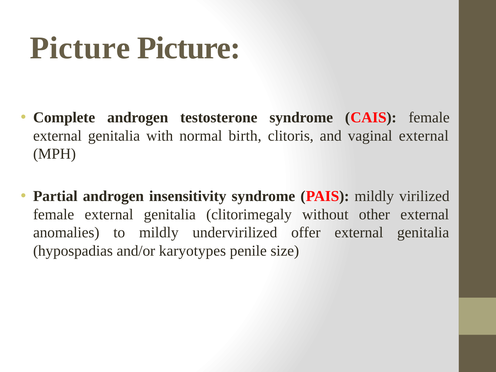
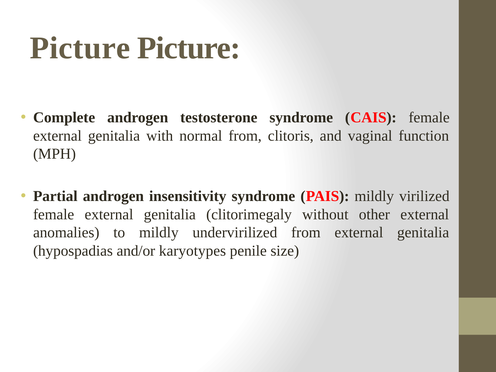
normal birth: birth -> from (245, 136)
vaginal external: external -> function (424, 136)
undervirilized offer: offer -> from (306, 233)
